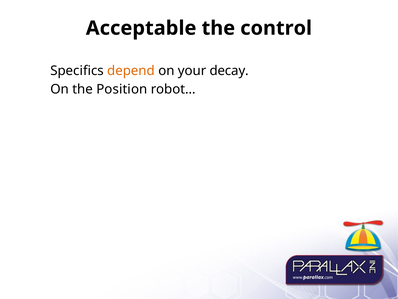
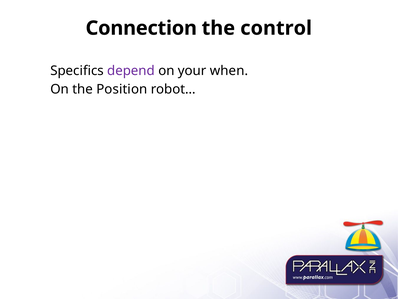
Acceptable: Acceptable -> Connection (141, 28)
depend colour: orange -> purple (131, 71)
decay: decay -> when (229, 71)
